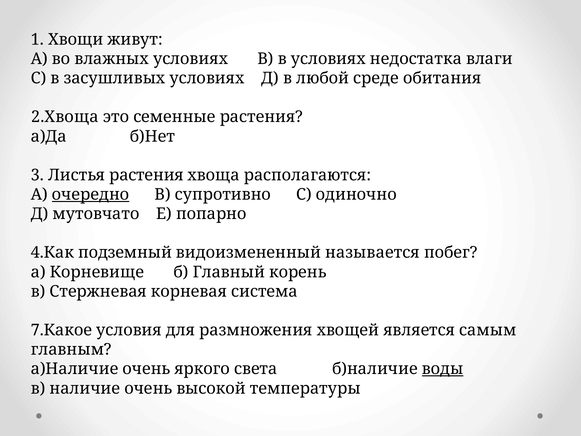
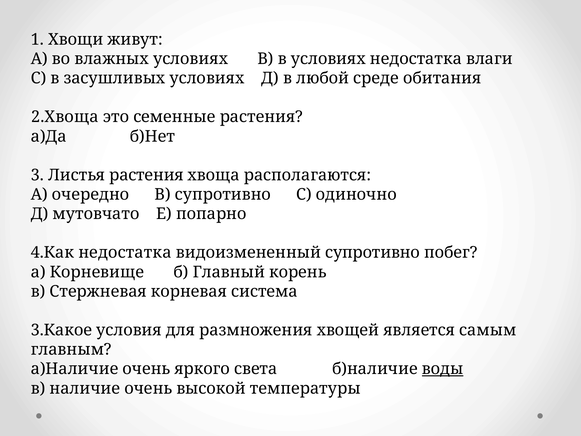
очередно underline: present -> none (91, 194)
4.Как подземный: подземный -> недостатка (125, 253)
видоизмененный называется: называется -> супротивно (373, 253)
7.Какое: 7.Какое -> 3.Какое (61, 330)
